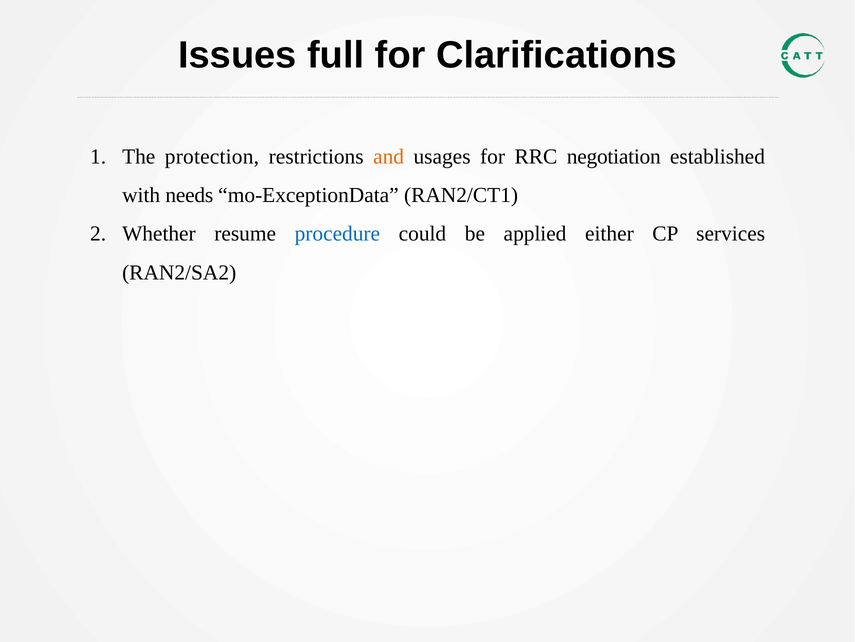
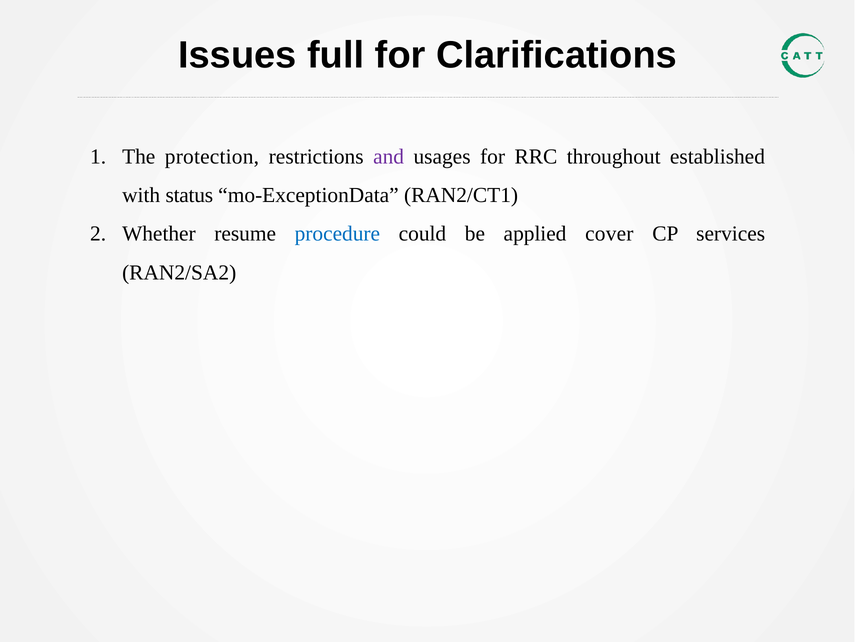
and colour: orange -> purple (389, 157)
negotiation: negotiation -> throughout (614, 157)
needs: needs -> status (189, 195)
either: either -> cover (609, 234)
